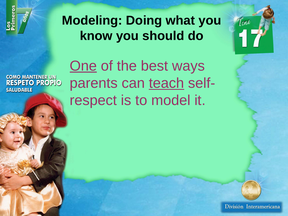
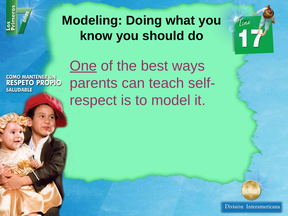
teach underline: present -> none (166, 83)
